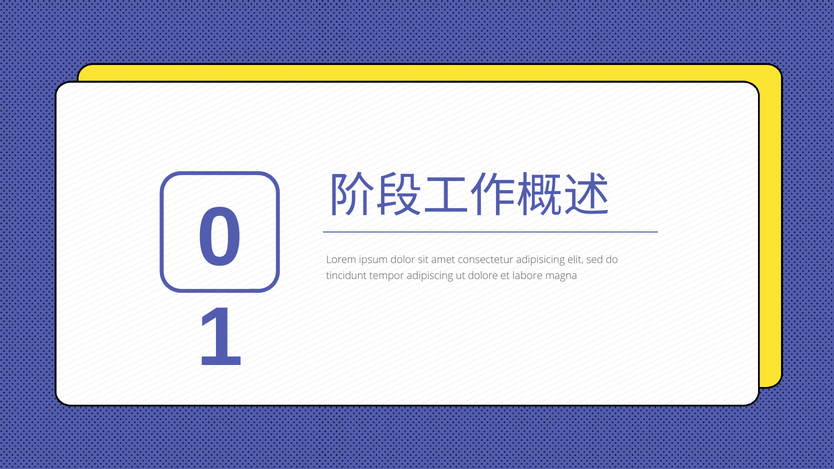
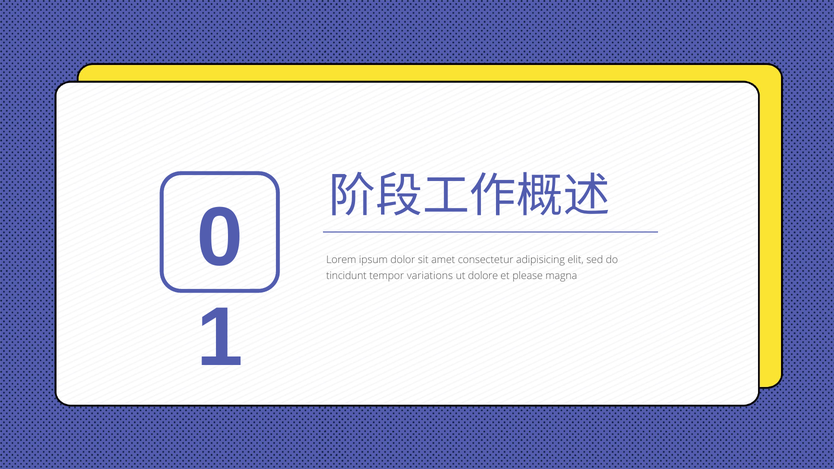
adipiscing: adipiscing -> variations (430, 276)
labore: labore -> please (528, 276)
